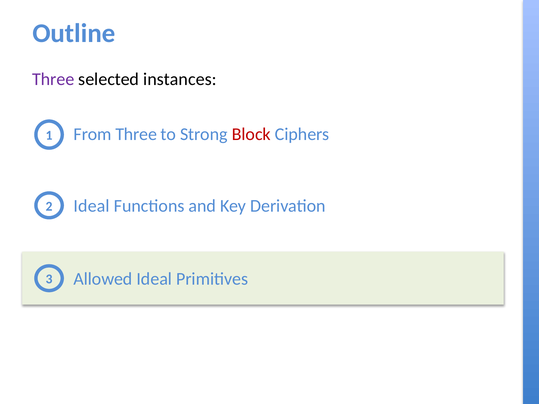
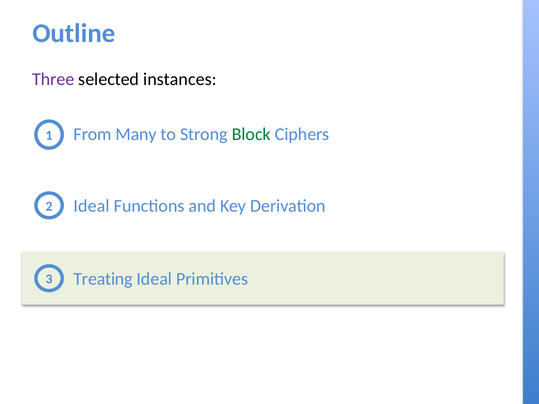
From Three: Three -> Many (136, 134)
Block colour: red -> green (251, 134)
Allowed: Allowed -> Treating (103, 279)
